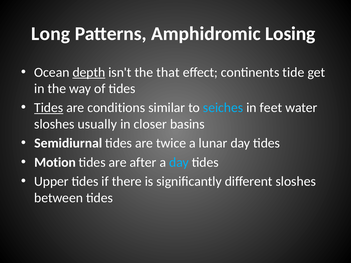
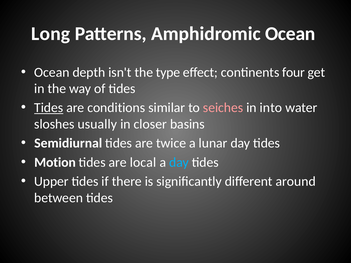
Amphidromic Losing: Losing -> Ocean (290, 34)
depth underline: present -> none (89, 72)
that: that -> type (168, 72)
tide: tide -> four (294, 72)
seiches colour: light blue -> pink (223, 108)
feet: feet -> into (271, 108)
after: after -> local (143, 162)
different sloshes: sloshes -> around (296, 182)
